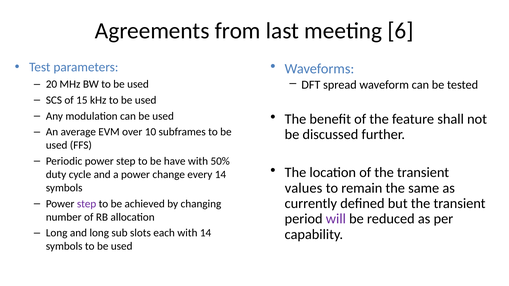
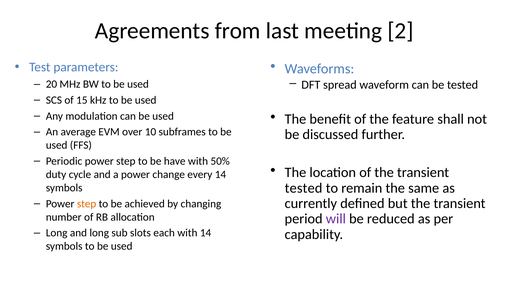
6: 6 -> 2 (401, 31)
values: values -> tested (304, 188)
step colour: purple -> orange (87, 204)
